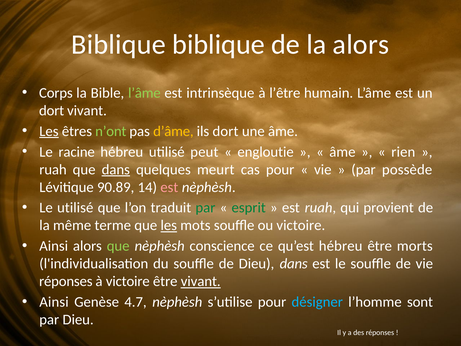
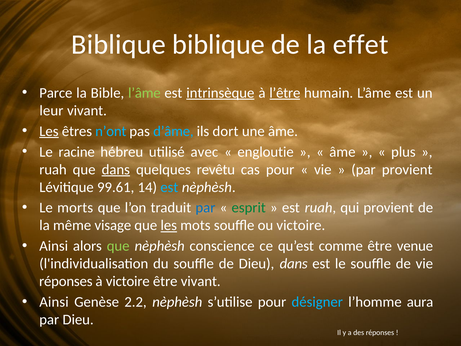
la alors: alors -> effet (361, 45)
Corps: Corps -> Parce (56, 93)
intrinsèque underline: none -> present (220, 93)
l’être underline: none -> present (285, 93)
dort: dort -> leur (51, 111)
n’ont colour: light green -> light blue (111, 131)
d’âme colour: yellow -> light blue (173, 131)
peut: peut -> avec (204, 152)
rien: rien -> plus (403, 152)
meurt: meurt -> revêtu (216, 169)
par possède: possède -> provient (407, 169)
90.89: 90.89 -> 99.61 (116, 187)
est colour: pink -> light blue (169, 187)
Le utilisé: utilisé -> morts (75, 208)
par colour: green -> blue (205, 208)
terme: terme -> visage (113, 225)
qu’est hébreu: hébreu -> comme (341, 246)
morts: morts -> venue (415, 246)
vivant underline: present -> none (201, 281)
4.7: 4.7 -> 2.2 (136, 302)
sont: sont -> aura (420, 302)
